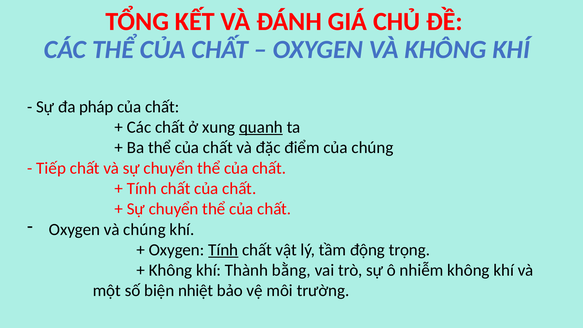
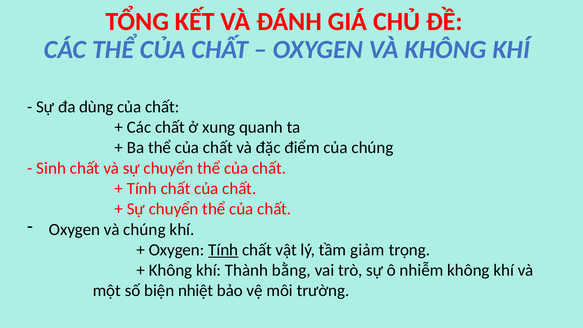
pháp: pháp -> dùng (96, 107)
quanh underline: present -> none (261, 127)
Tiếp: Tiếp -> Sinh (51, 168)
động: động -> giảm (367, 250)
